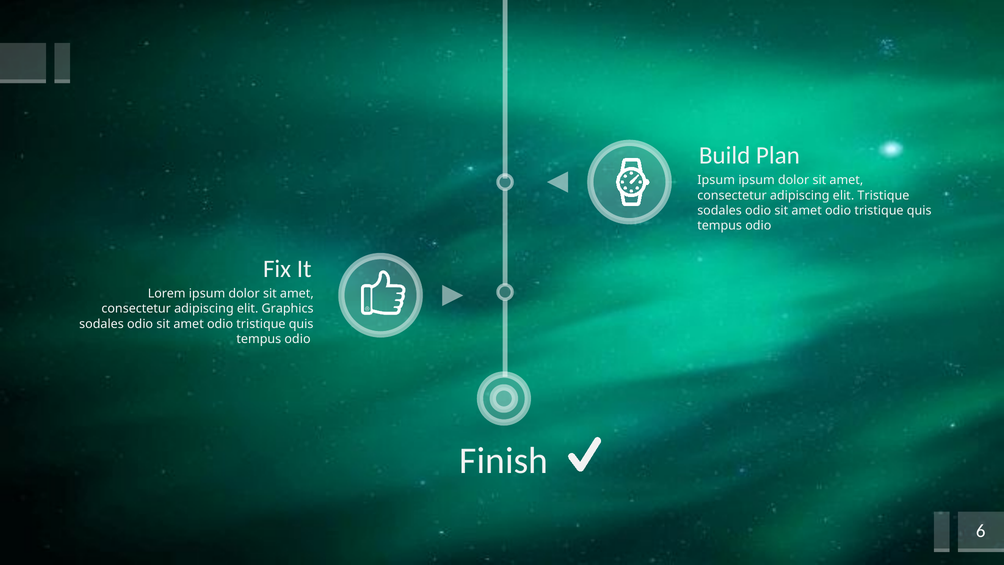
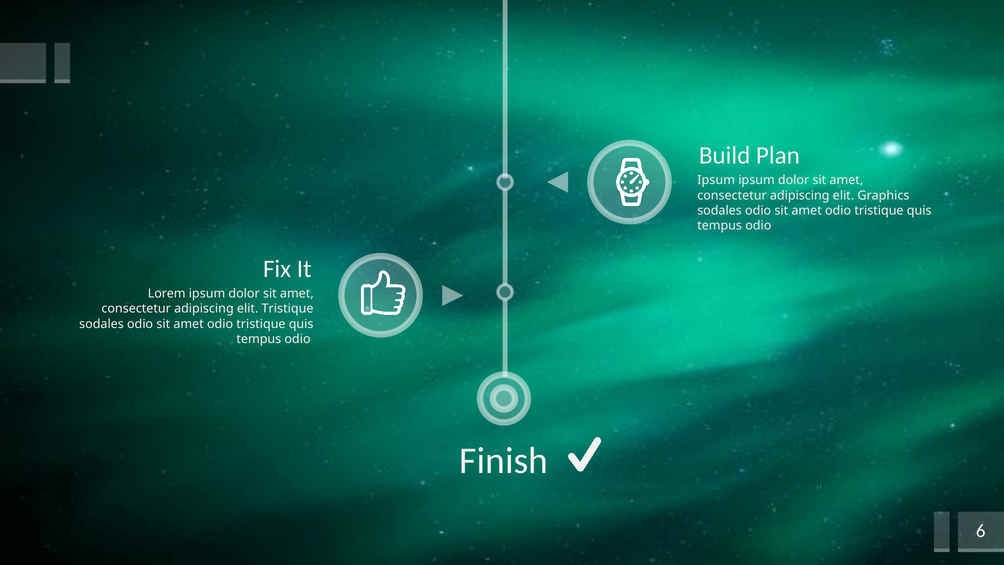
elit Tristique: Tristique -> Graphics (883, 195)
elit Graphics: Graphics -> Tristique (288, 309)
